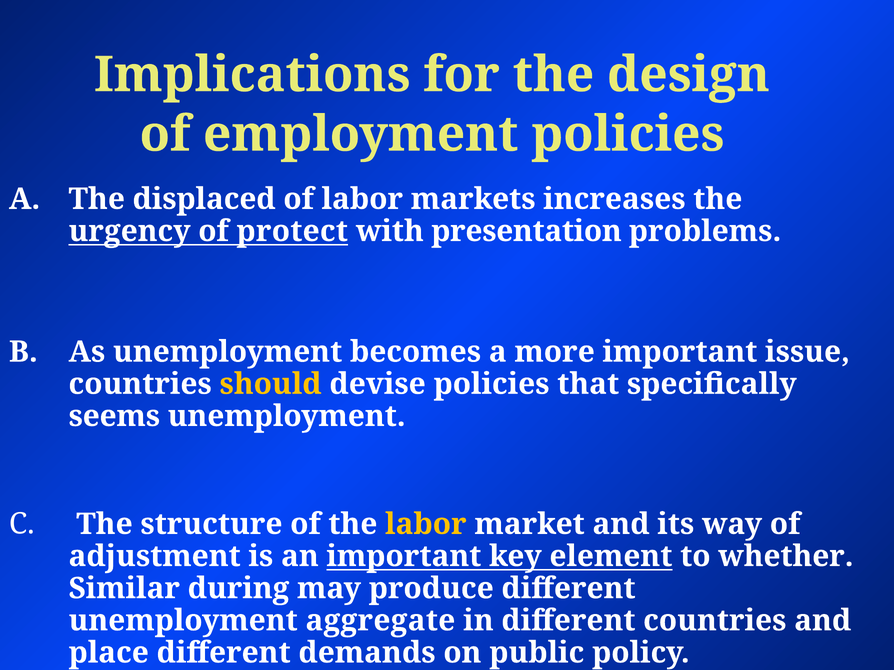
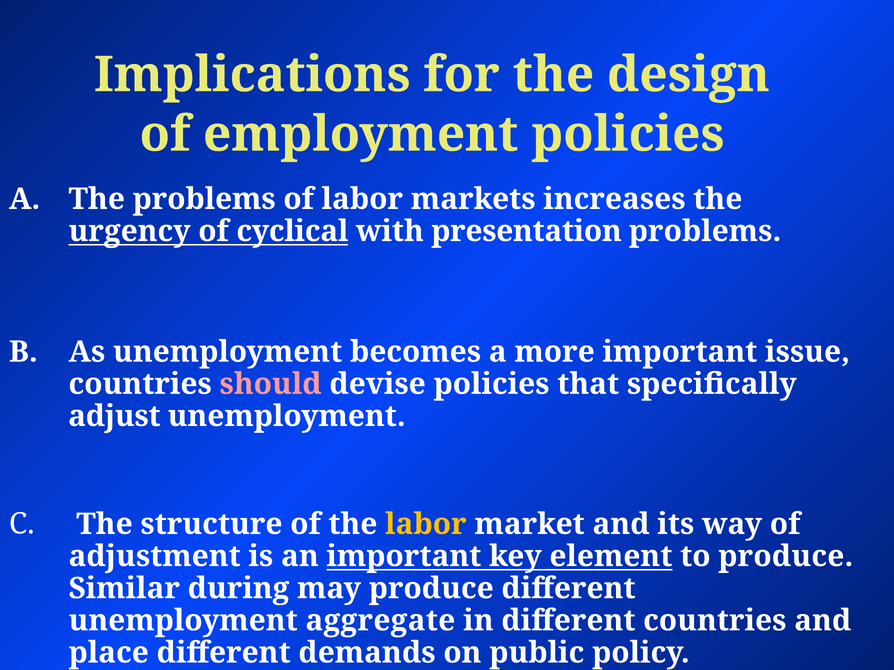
The displaced: displaced -> problems (204, 199)
protect: protect -> cyclical (292, 231)
should colour: yellow -> pink (271, 384)
seems: seems -> adjust (114, 416)
to whether: whether -> produce (786, 557)
